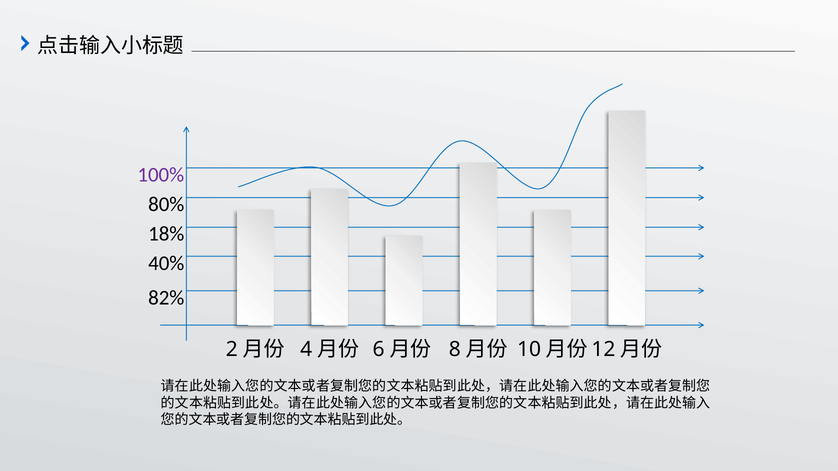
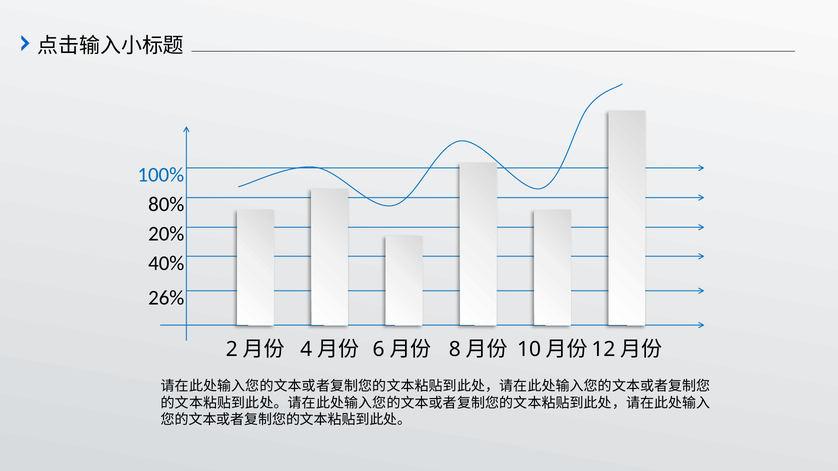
100% colour: purple -> blue (161, 175)
18%: 18% -> 20% (166, 234)
82%: 82% -> 26% (166, 298)
